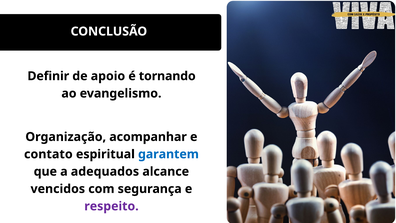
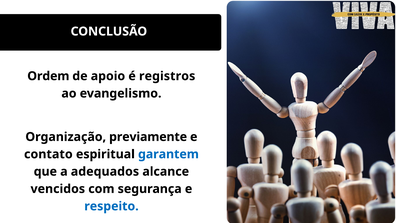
Definir: Definir -> Ordem (48, 76)
tornando: tornando -> registros (167, 76)
acompanhar: acompanhar -> previamente (148, 137)
respeito colour: purple -> blue (111, 206)
